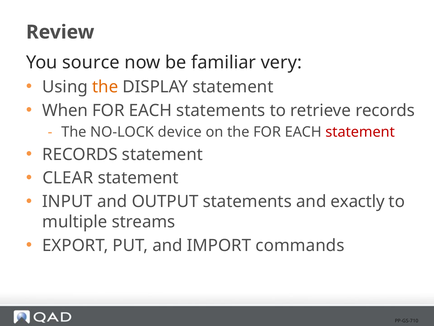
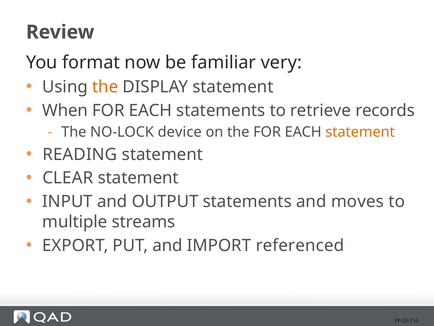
source: source -> format (91, 63)
statement colour: red -> orange (360, 132)
RECORDS: RECORDS -> READING (80, 154)
exactly: exactly -> moves (357, 201)
commands: commands -> referenced (300, 245)
